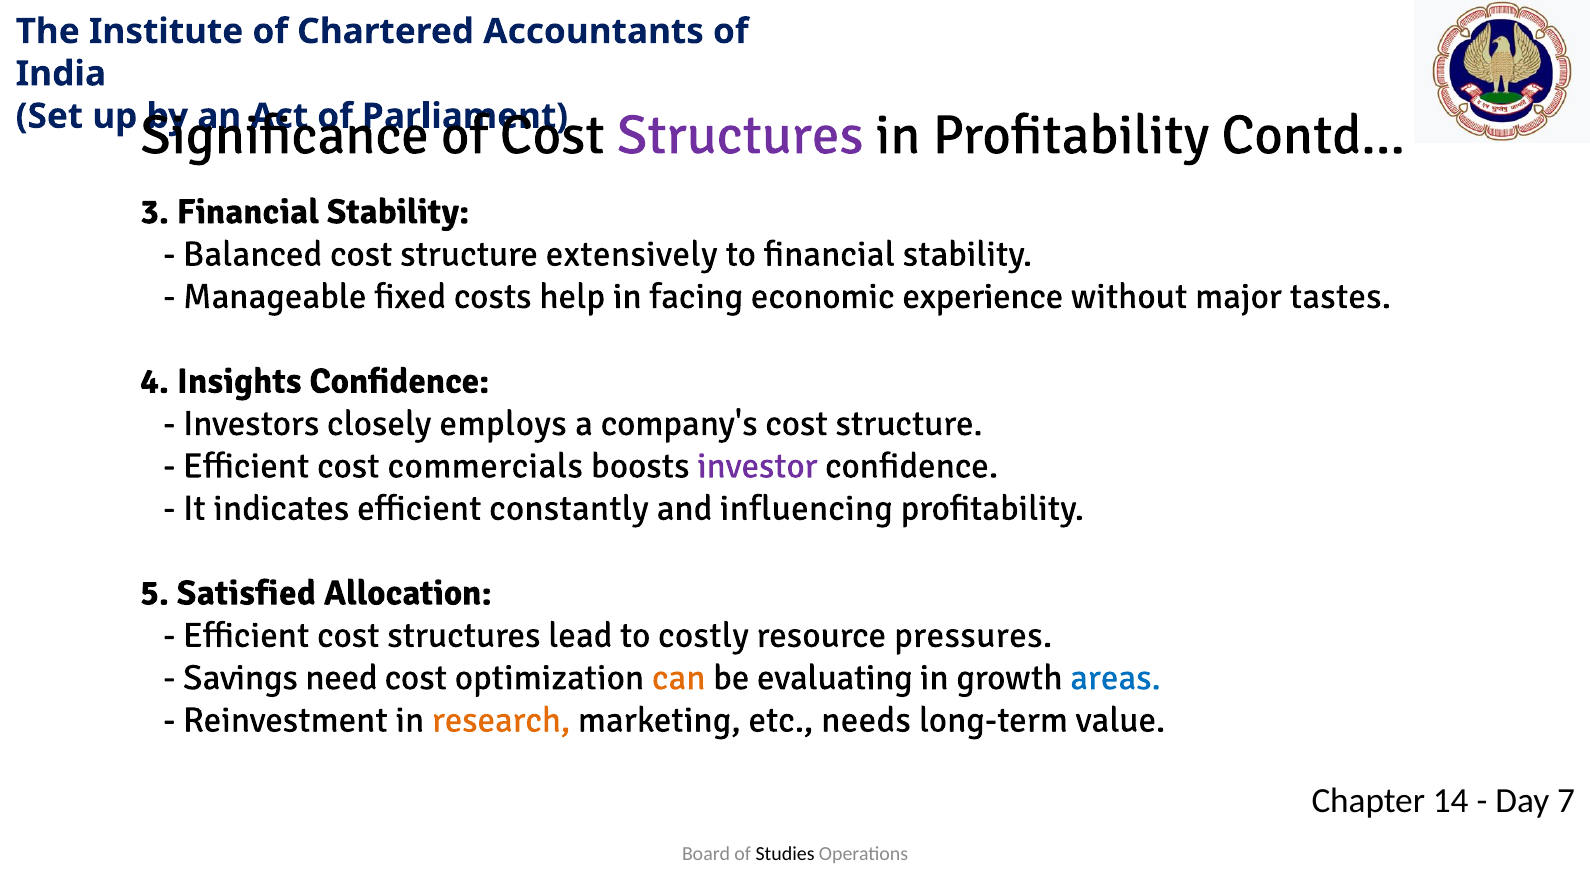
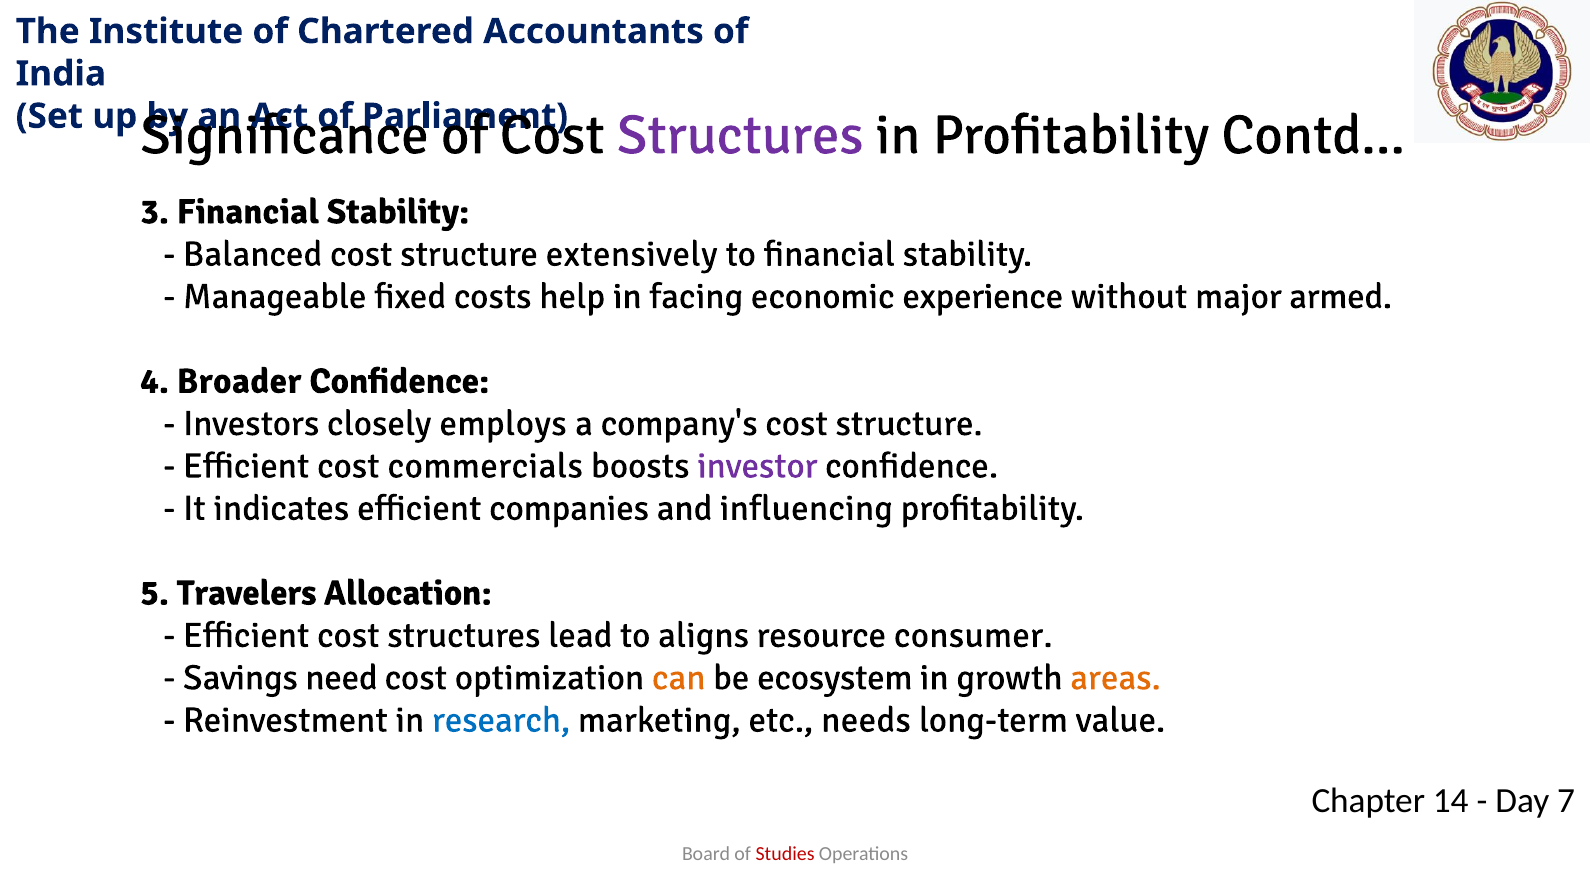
tastes: tastes -> armed (1341, 297)
Insights: Insights -> Broader (239, 381)
constantly: constantly -> companies (569, 508)
Satisfied: Satisfied -> Travelers (247, 593)
costly: costly -> aligns (704, 636)
pressures: pressures -> consumer (973, 636)
evaluating: evaluating -> ecosystem (835, 678)
areas colour: blue -> orange (1115, 678)
research colour: orange -> blue (501, 720)
Studies colour: black -> red (785, 854)
